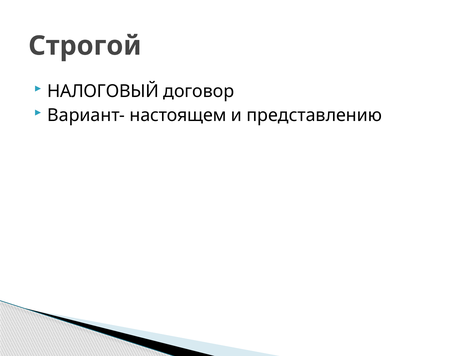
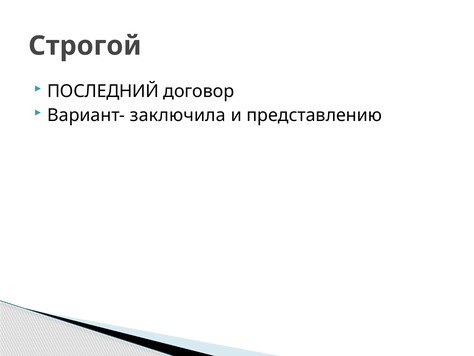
НАЛОГОВЫЙ: НАЛОГОВЫЙ -> ПОСЛЕДНИЙ (103, 91)
настоящем: настоящем -> заключила (178, 115)
